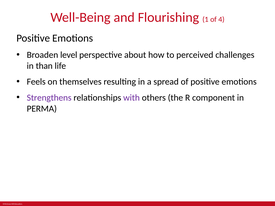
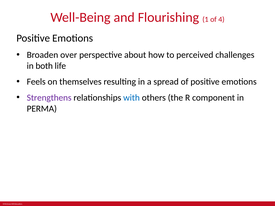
level: level -> over (69, 55)
than: than -> both (44, 66)
with colour: purple -> blue (132, 98)
